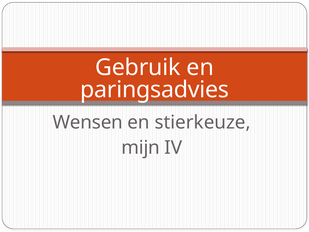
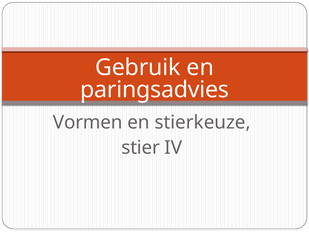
Wensen: Wensen -> Vormen (88, 122)
mijn: mijn -> stier (141, 148)
